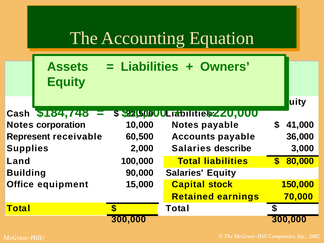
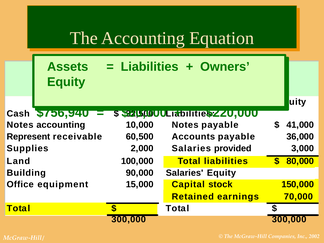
$184,748: $184,748 -> $756,940 (63, 113)
Notes corporation: corporation -> accounting (61, 125)
describe: describe -> provided (233, 148)
